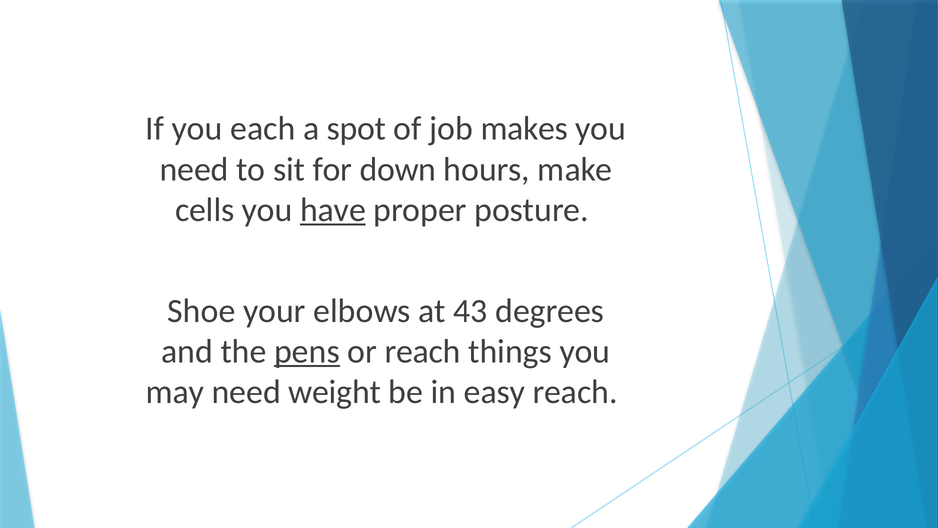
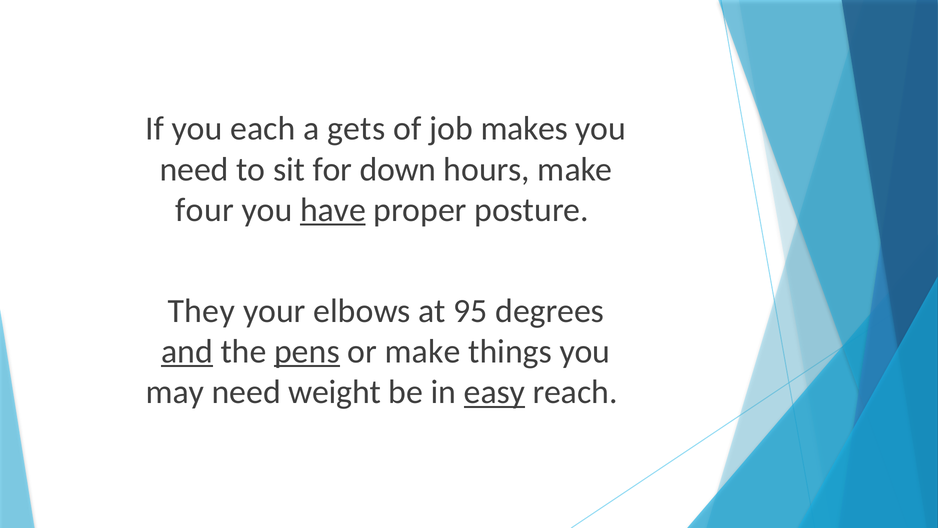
spot: spot -> gets (356, 129)
cells: cells -> four (205, 210)
Shoe: Shoe -> They (201, 311)
43: 43 -> 95 (470, 311)
and underline: none -> present (187, 351)
or reach: reach -> make (423, 351)
easy underline: none -> present (494, 392)
